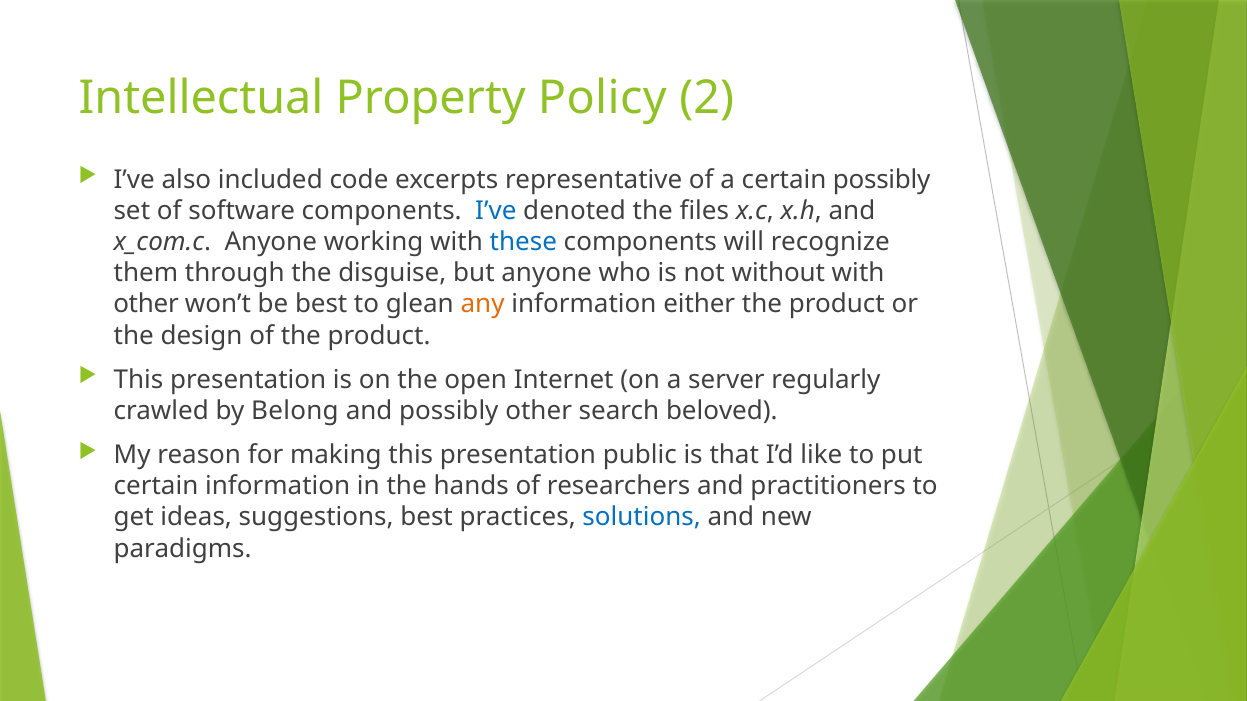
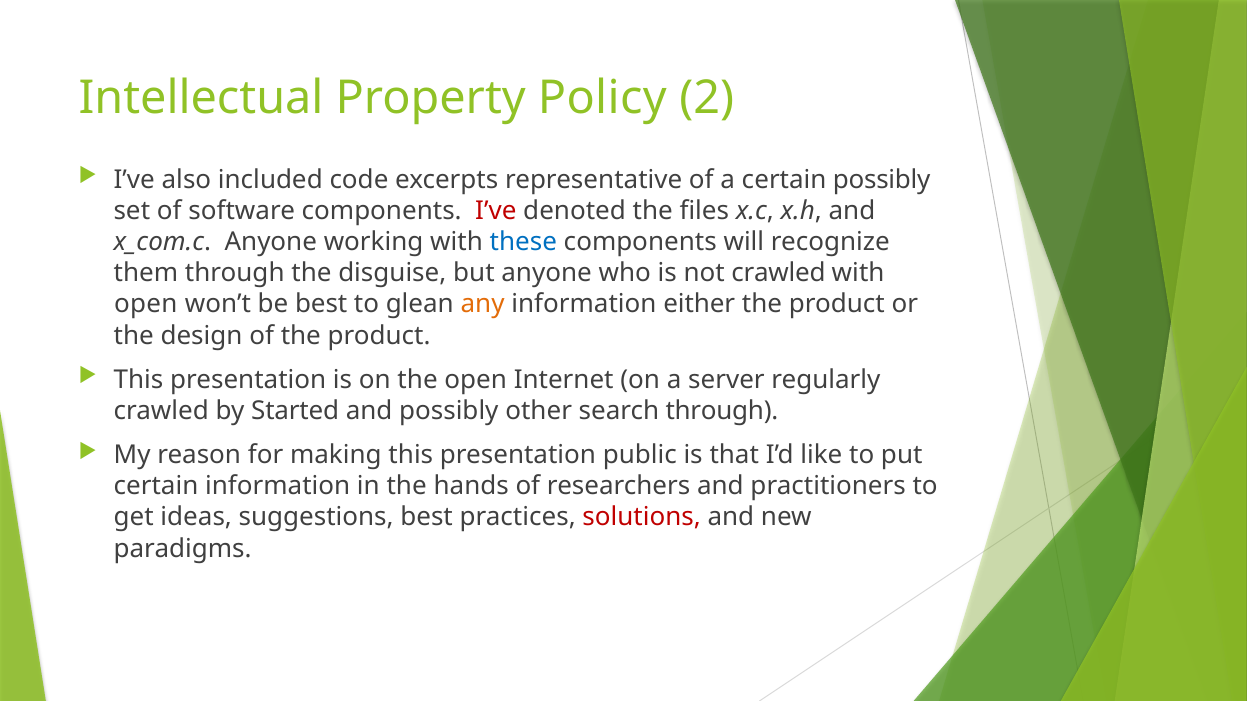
I’ve colour: blue -> red (496, 211)
not without: without -> crawled (778, 273)
other: other -> open (146, 305)
Belong: Belong -> Started (295, 411)
search beloved: beloved -> through (722, 411)
solutions colour: blue -> red (642, 518)
